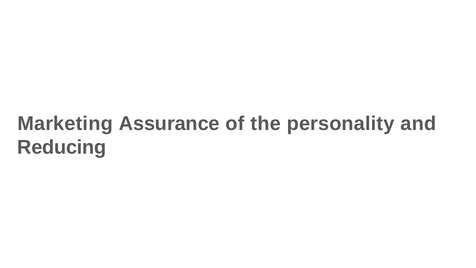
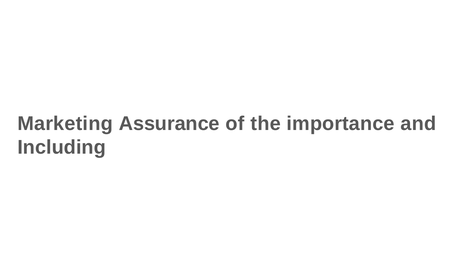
personality: personality -> importance (341, 123)
Reducing: Reducing -> Including (62, 147)
